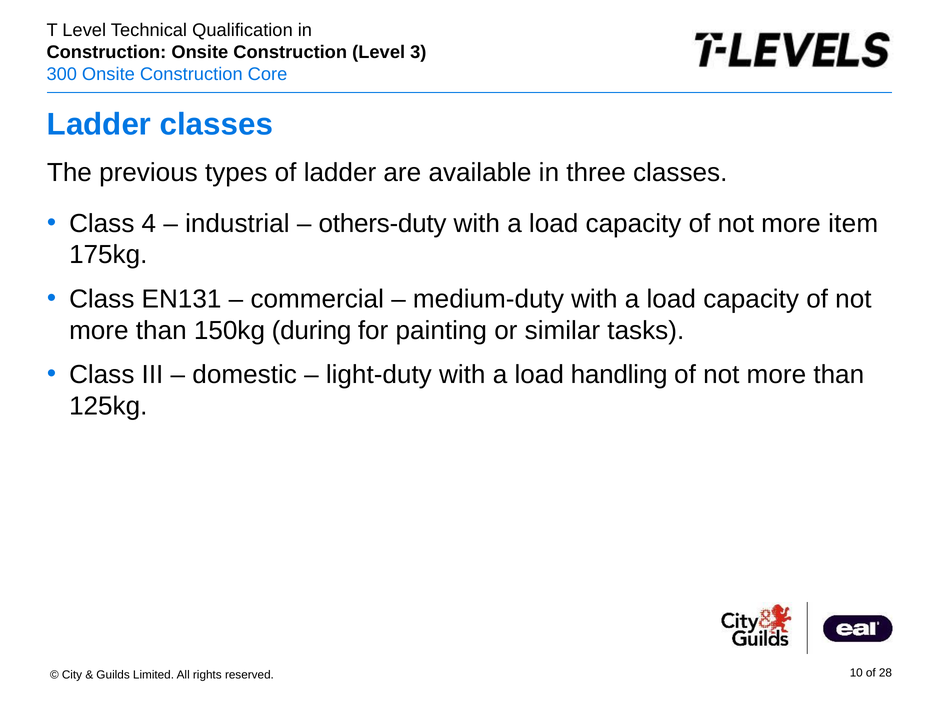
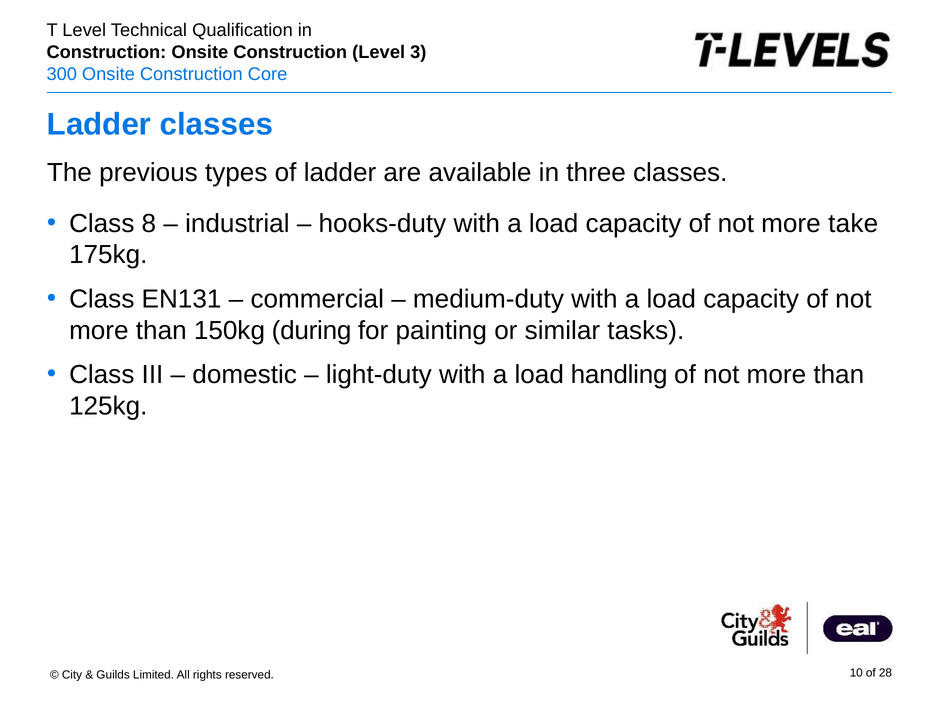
4: 4 -> 8 (149, 224)
others-duty: others-duty -> hooks-duty (382, 224)
item: item -> take (853, 224)
